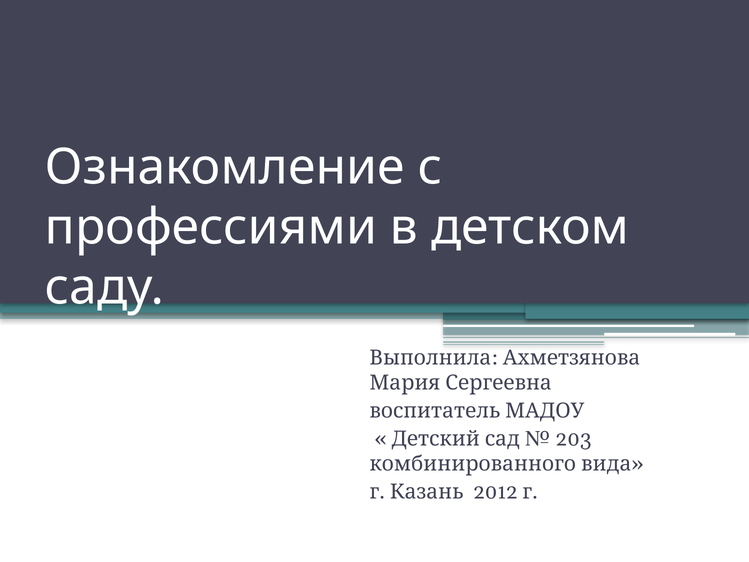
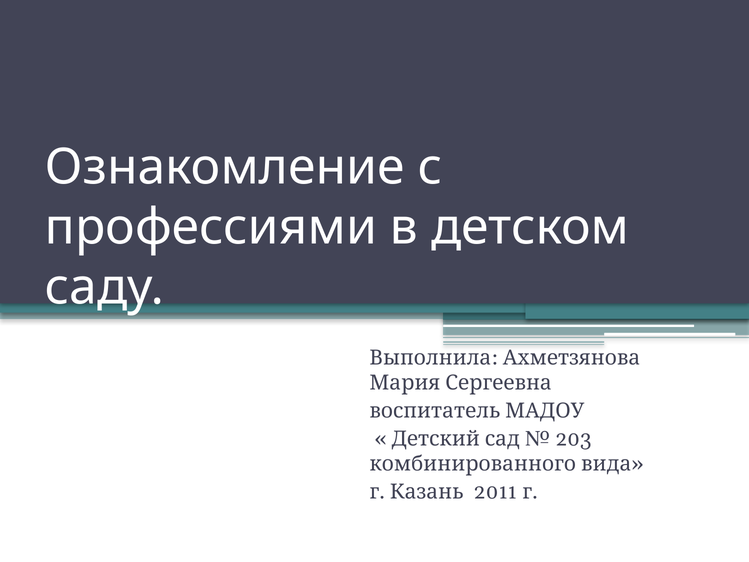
2012: 2012 -> 2011 (495, 492)
